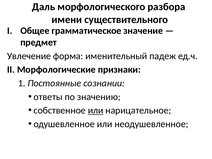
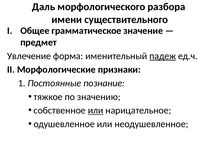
падеж underline: none -> present (163, 56)
сознании: сознании -> познание (104, 83)
ответы: ответы -> тяжкое (48, 97)
